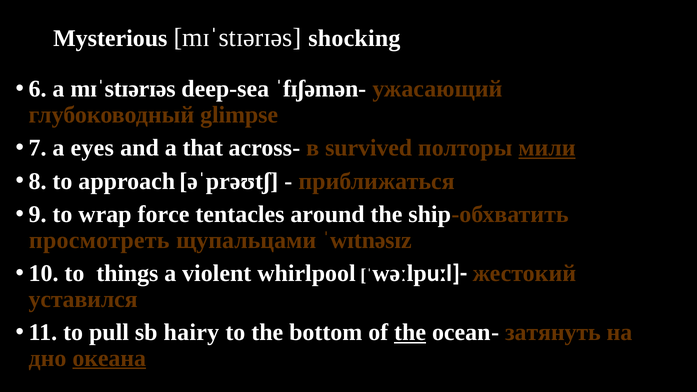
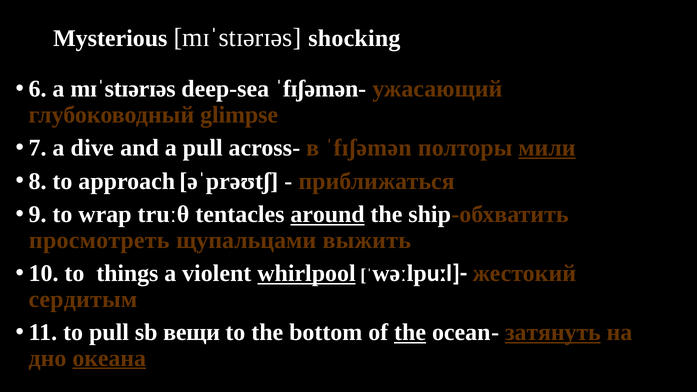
eyes: eyes -> dive (92, 148)
a that: that -> pull (203, 148)
survived: survived -> ˈfɪʃəmən (368, 148)
force: force -> truːθ (163, 214)
around underline: none -> present (328, 214)
ˈwɪtnəsɪz: ˈwɪtnəsɪz -> выжить (367, 240)
whirlpool underline: none -> present (306, 273)
уставился: уставился -> сердитым (83, 299)
hairy: hairy -> вещи (192, 332)
затянуть underline: none -> present (553, 332)
